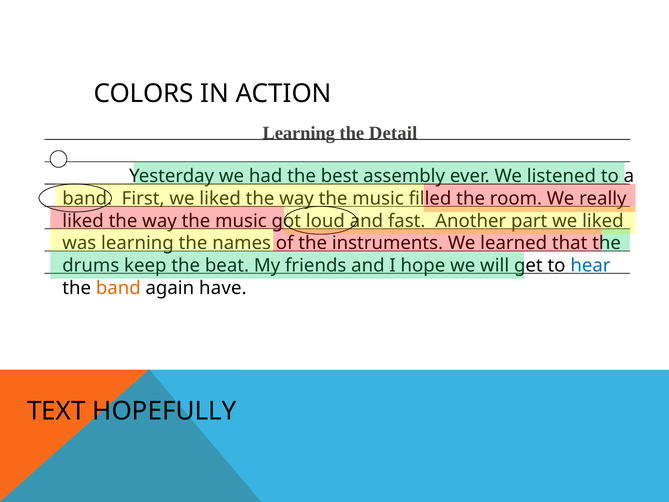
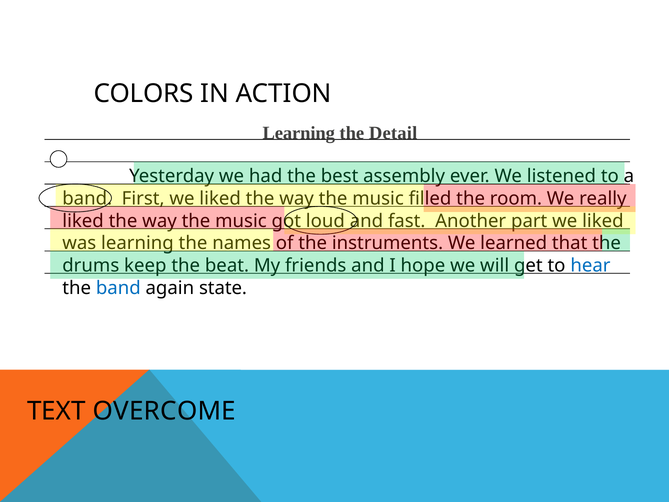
band colour: orange -> blue (118, 288)
have: have -> state (223, 288)
HOPEFULLY: HOPEFULLY -> OVERCOME (164, 411)
